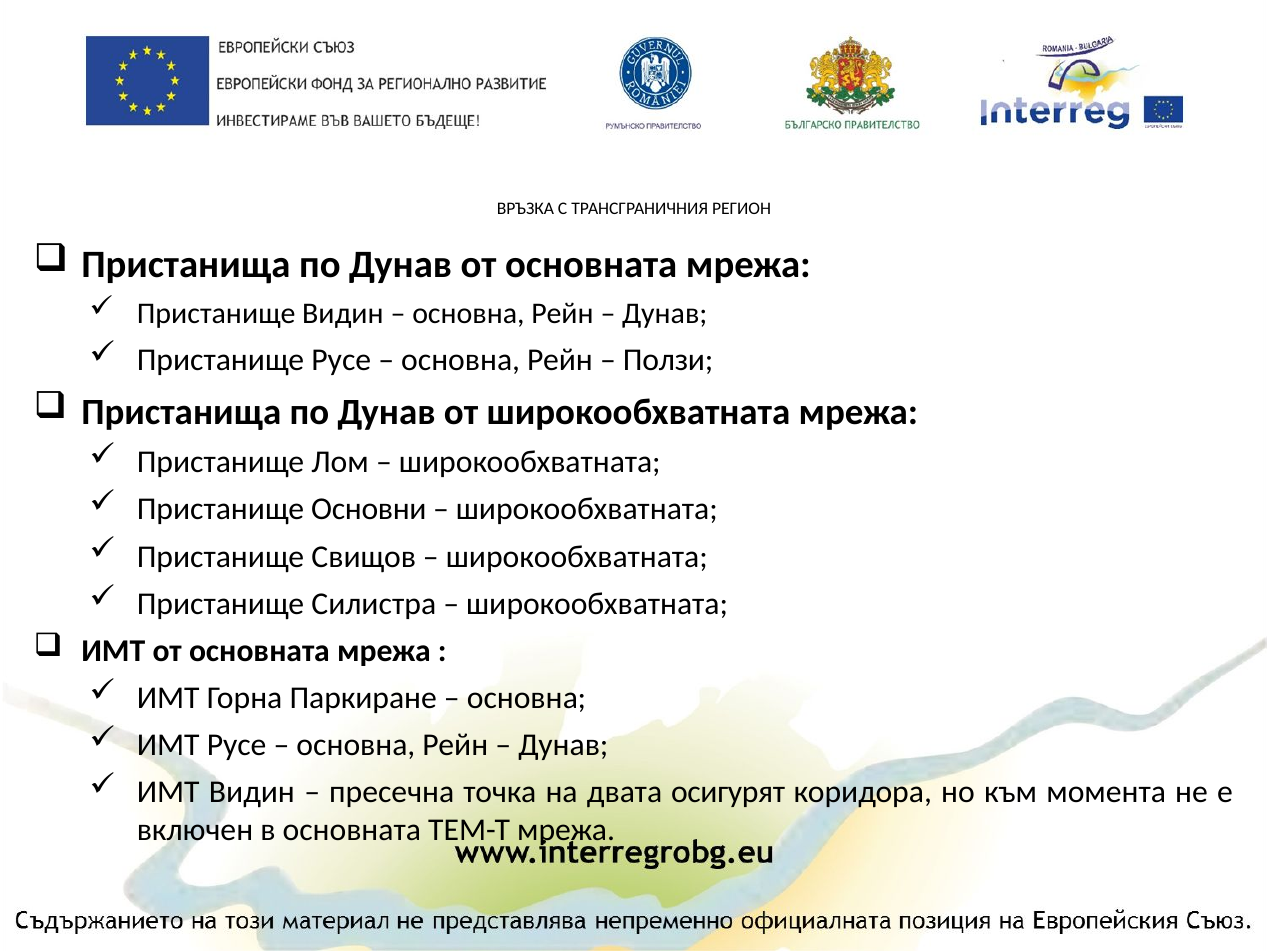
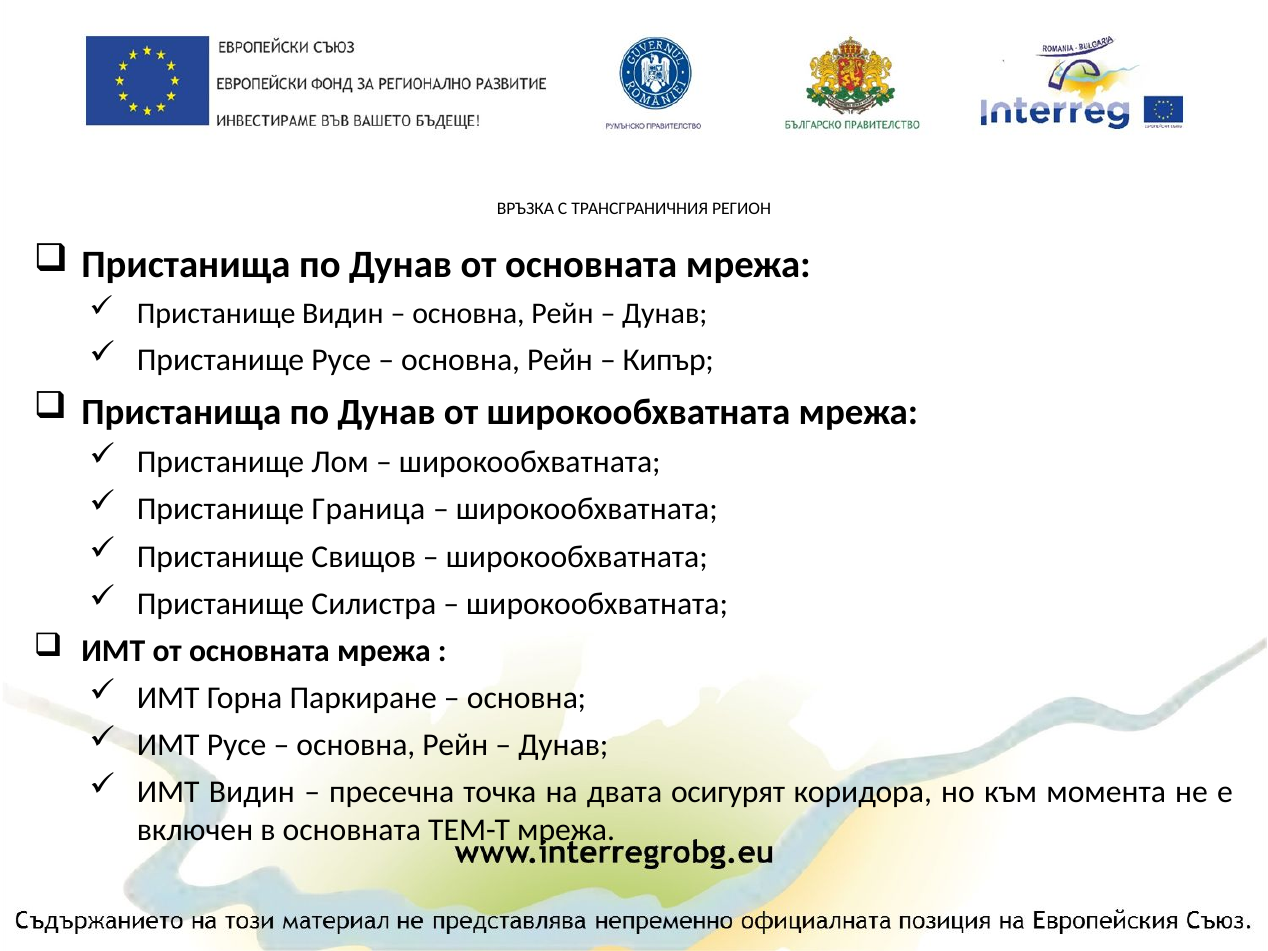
Ползи: Ползи -> Кипър (668, 360)
Основни: Основни -> Граница (369, 509)
